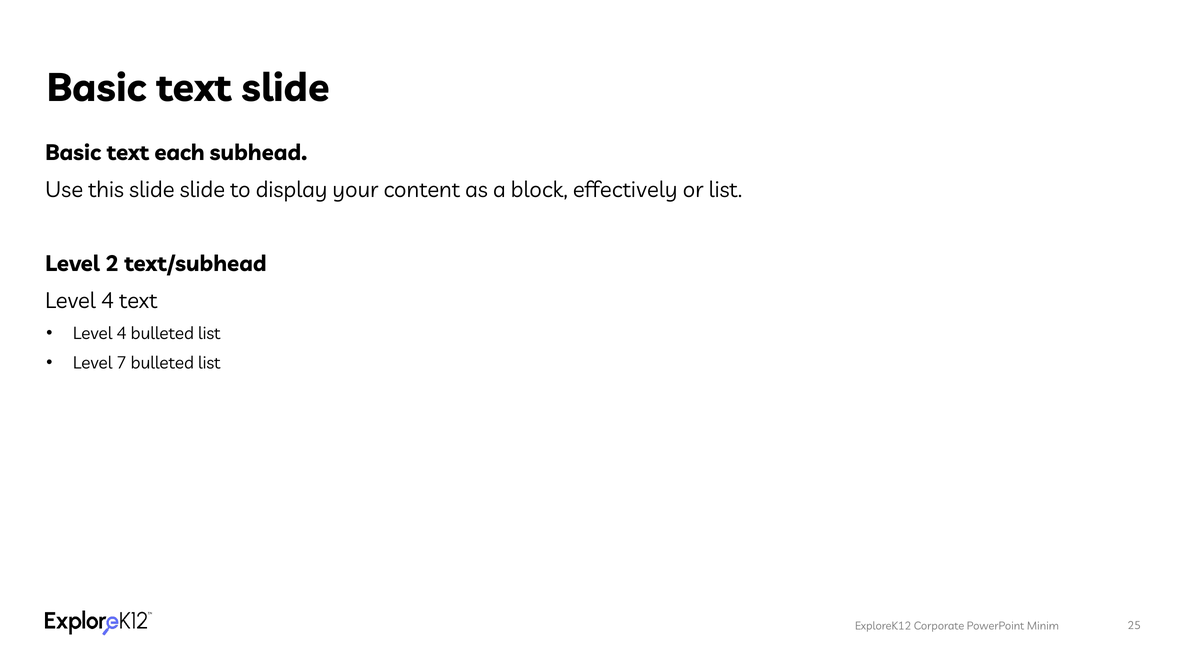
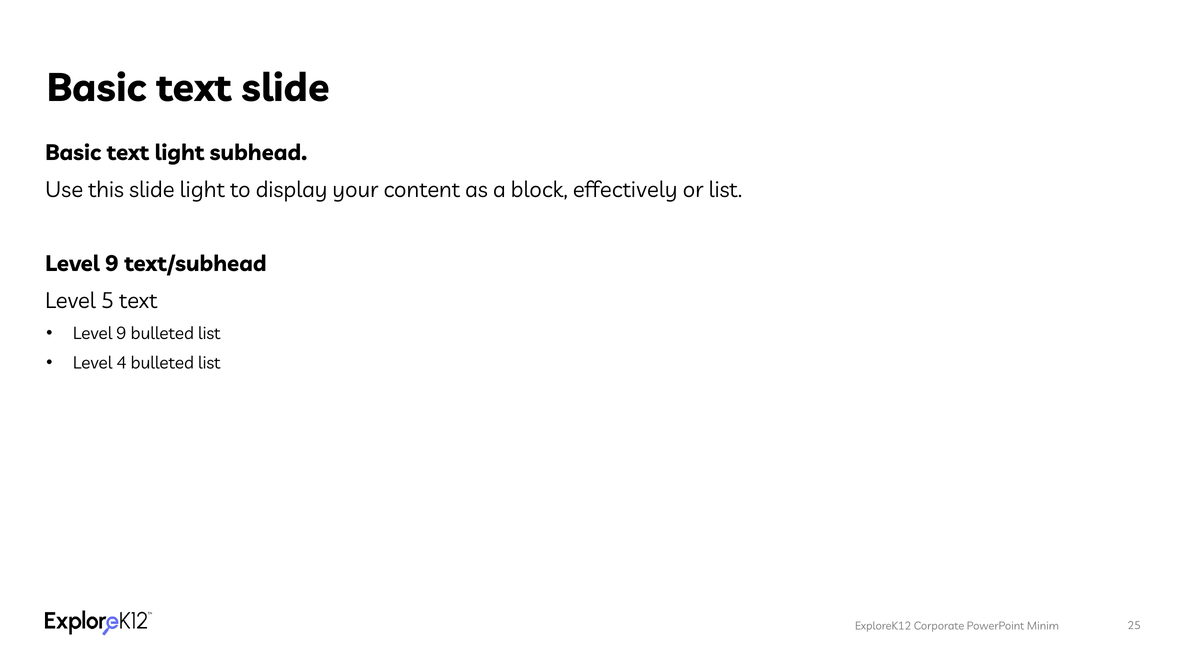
text each: each -> light (179, 153)
slide slide: slide -> light (202, 190)
2: 2 -> 9 (112, 264)
4: 4 -> 5 (107, 301)
4: 4 -> 9 (121, 333)
7: 7 -> 4 (121, 363)
